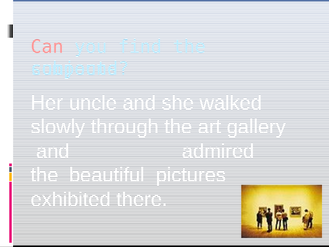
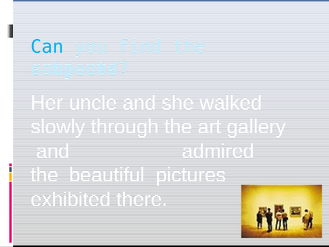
Can colour: pink -> light blue (47, 47)
